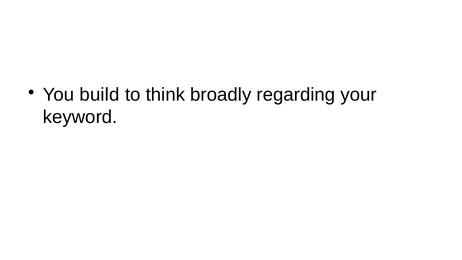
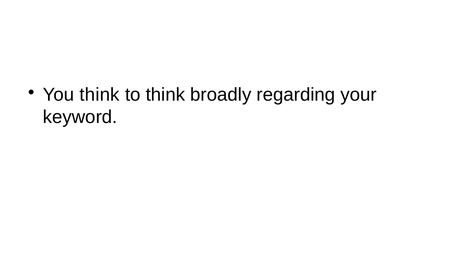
You build: build -> think (100, 95)
